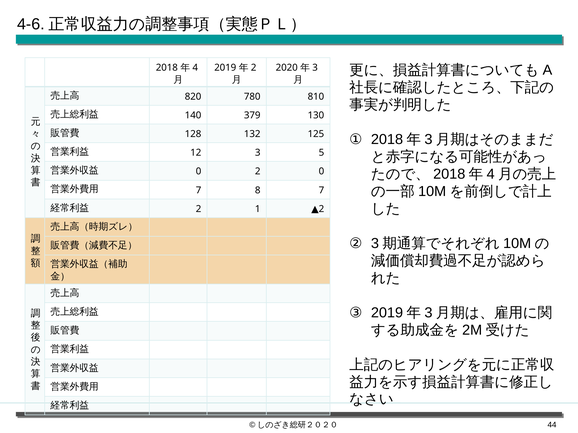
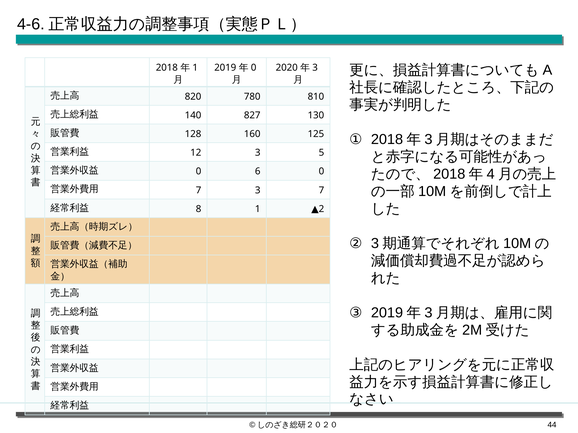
4: 4 -> 1 (195, 68)
2: 2 -> 0 (254, 68)
379: 379 -> 827 (252, 115)
132: 132 -> 160 (252, 134)
0 2: 2 -> 6 (258, 172)
7 8: 8 -> 3 (258, 190)
2: 2 -> 8 (199, 209)
